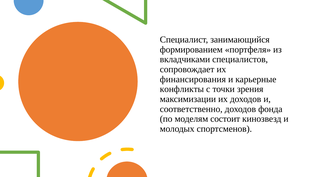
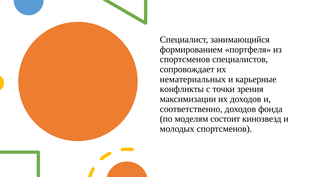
вкладчиками: вкладчиками -> спортсменов (185, 59)
финансирования: финансирования -> нематериальных (193, 79)
